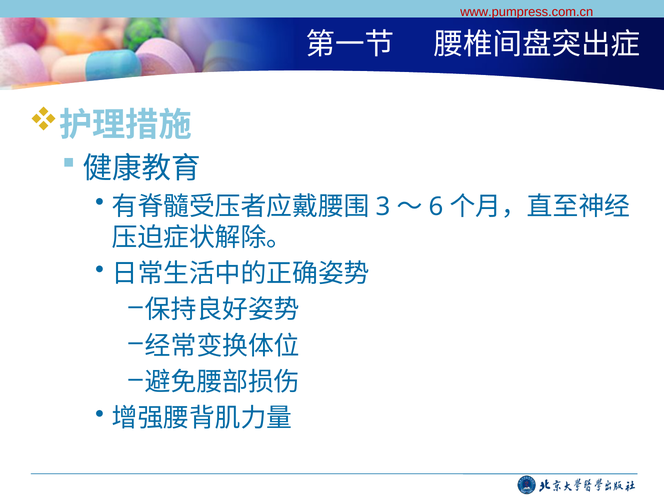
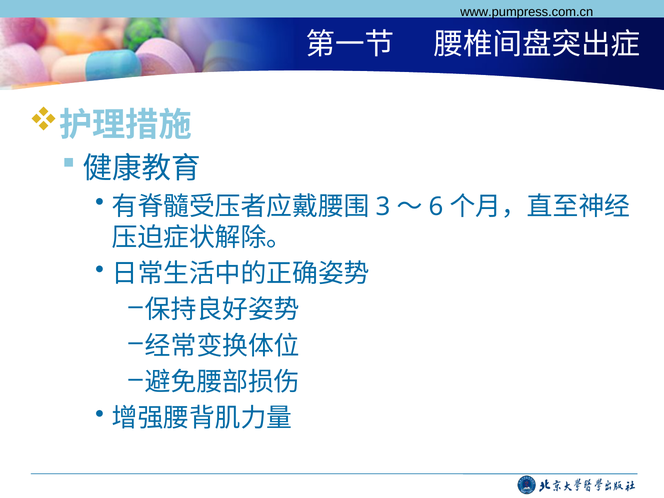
www.pumpress.com.cn colour: red -> black (527, 12)
